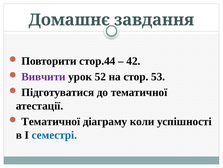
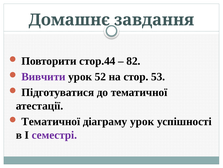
42: 42 -> 82 (133, 61)
діаграму коли: коли -> урок (142, 121)
семестрі colour: blue -> purple (54, 134)
